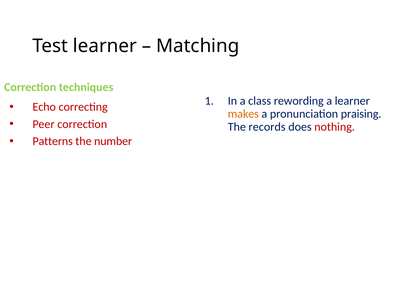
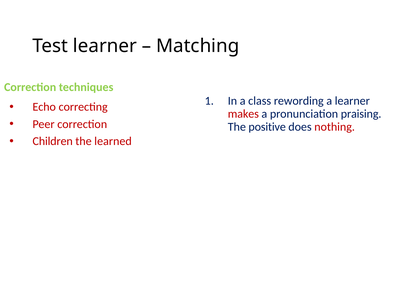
makes colour: orange -> red (243, 114)
records: records -> positive (267, 127)
Patterns: Patterns -> Children (53, 141)
number: number -> learned (113, 141)
